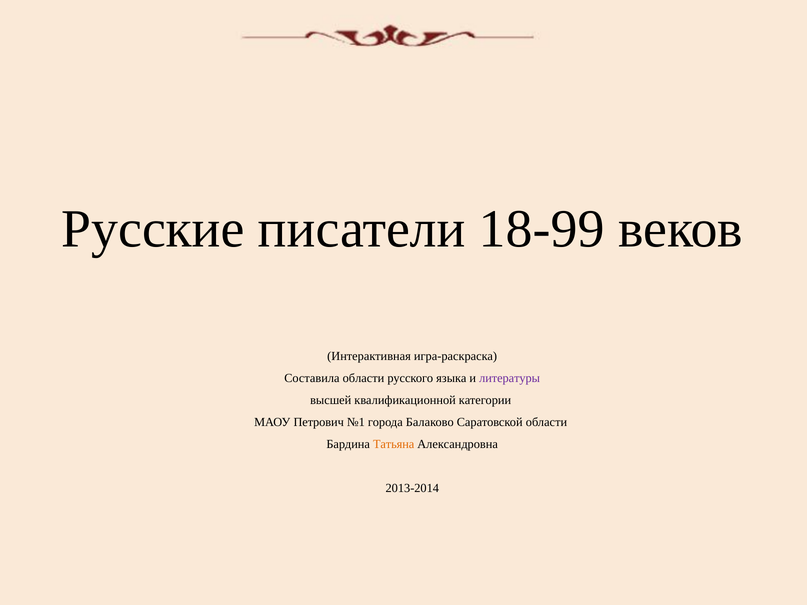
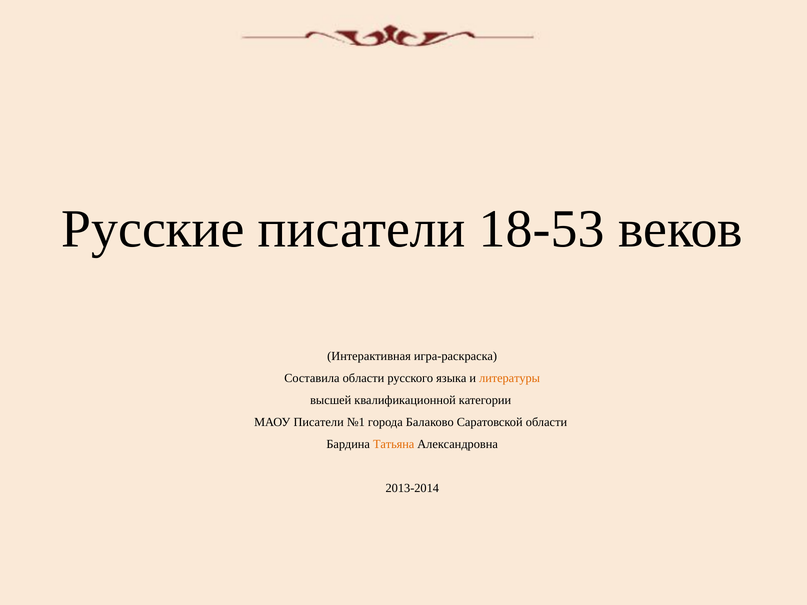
18-99: 18-99 -> 18-53 (542, 229)
литературы colour: purple -> orange (510, 378)
МАОУ Петрович: Петрович -> Писатели (319, 422)
